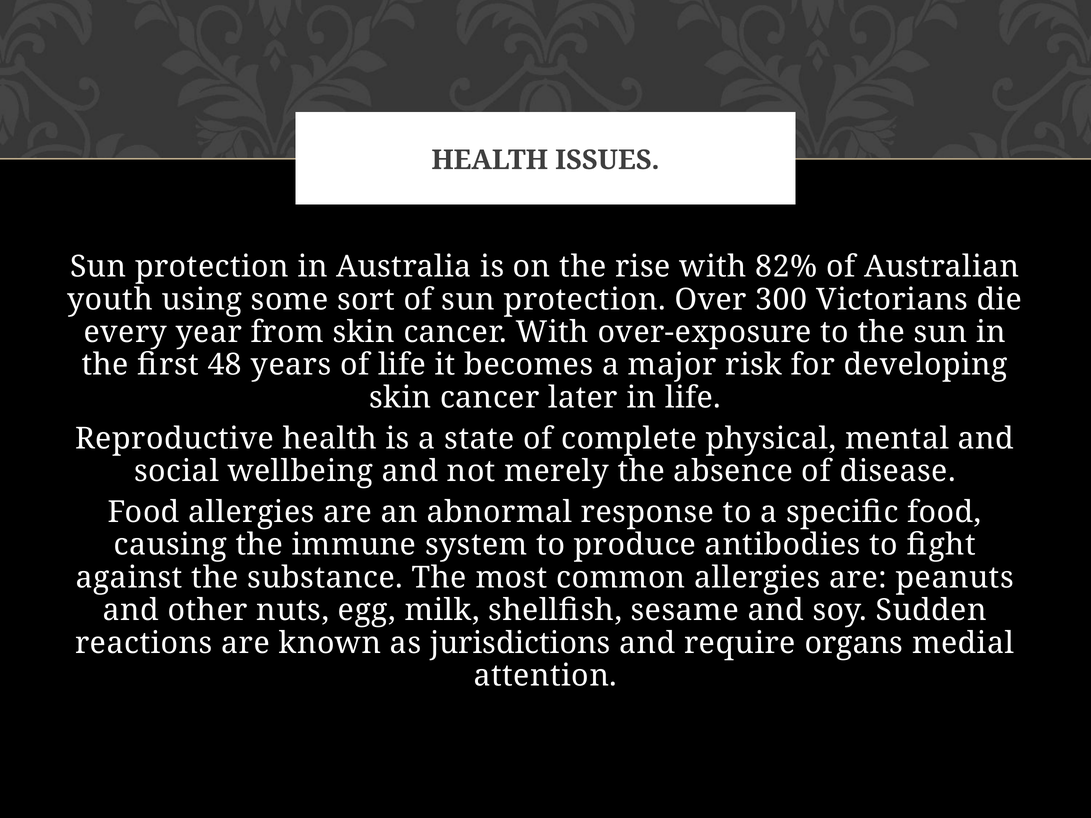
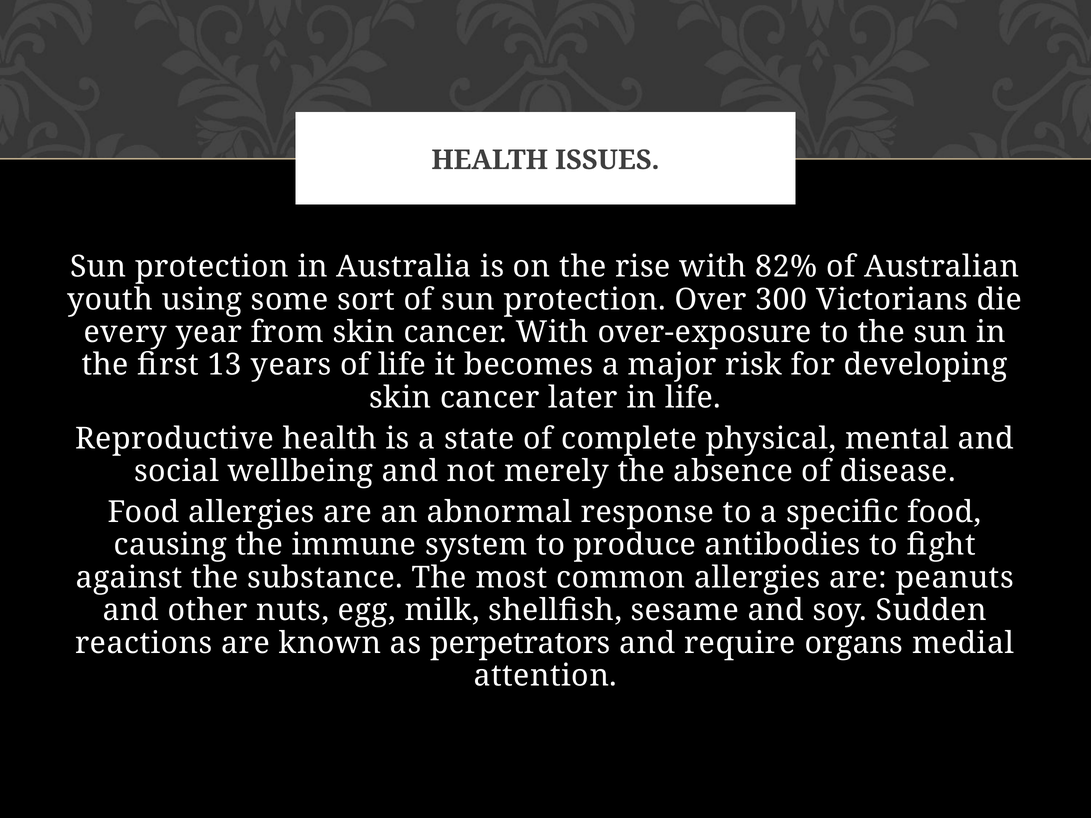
48: 48 -> 13 (225, 365)
jurisdictions: jurisdictions -> perpetrators (520, 643)
